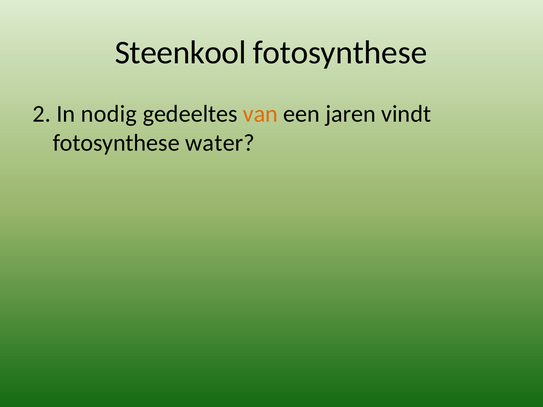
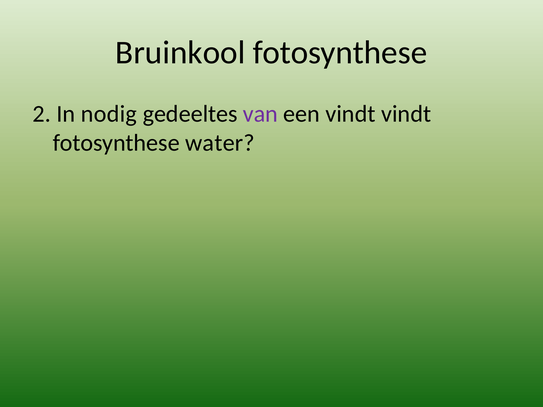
Steenkool: Steenkool -> Bruinkool (180, 53)
van colour: orange -> purple (260, 114)
een jaren: jaren -> vindt (350, 114)
